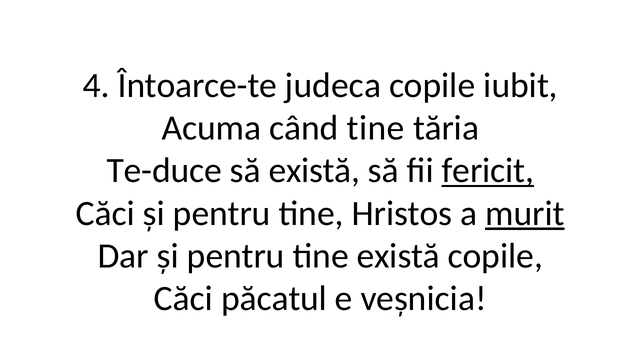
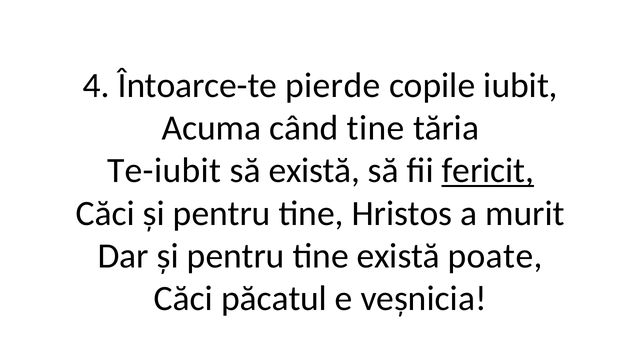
judeca: judeca -> pierde (333, 86)
Te-duce: Te-duce -> Te-iubit (164, 171)
murit underline: present -> none (525, 214)
există copile: copile -> poate (495, 256)
